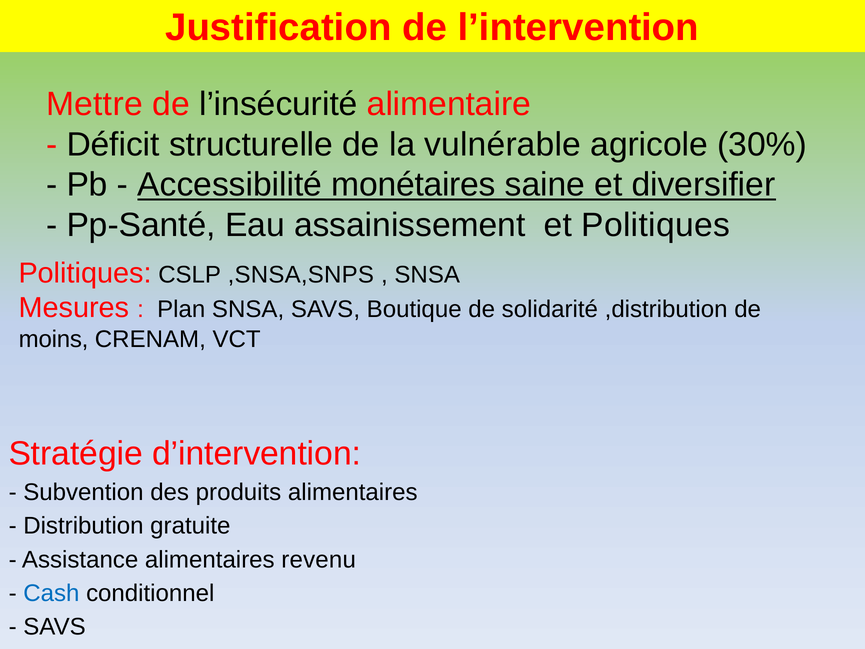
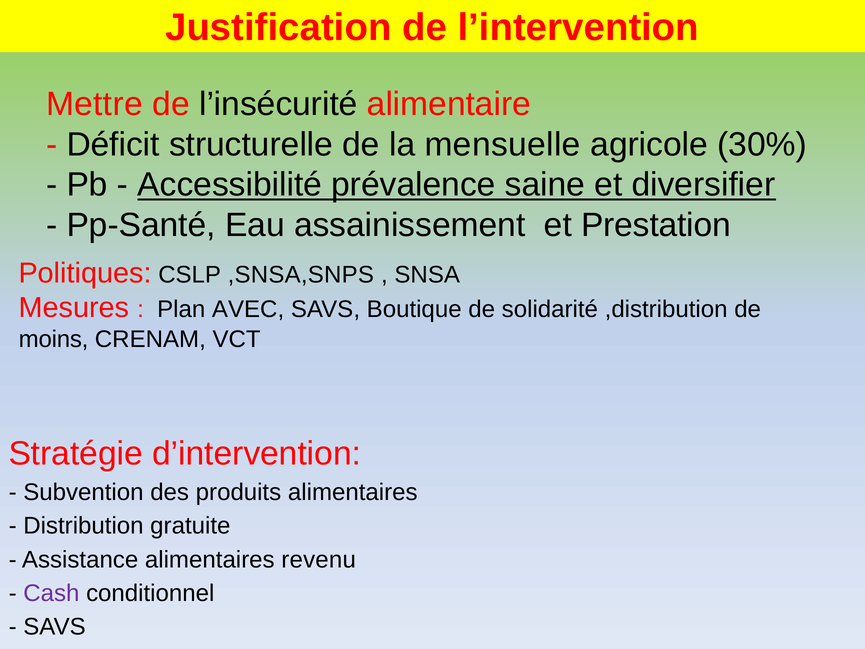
vulnérable: vulnérable -> mensuelle (503, 144)
monétaires: monétaires -> prévalence (413, 185)
et Politiques: Politiques -> Prestation (656, 225)
Plan SNSA: SNSA -> AVEC (248, 309)
Cash colour: blue -> purple (51, 593)
